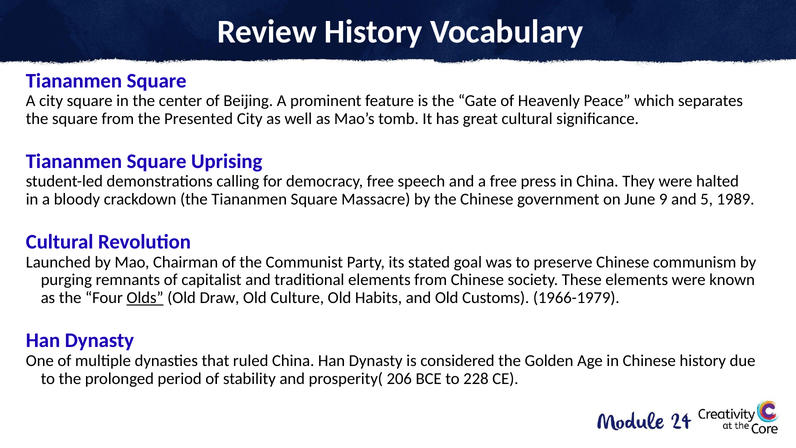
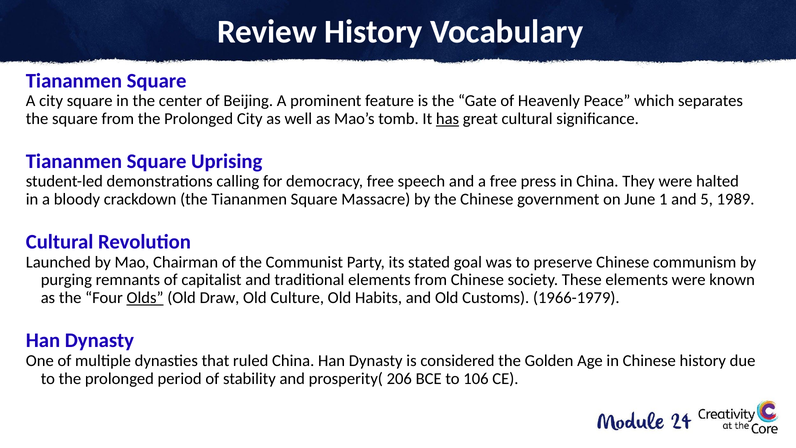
from the Presented: Presented -> Prolonged (199, 119)
has underline: none -> present (448, 119)
9: 9 -> 1 (663, 199)
228: 228 -> 106 (476, 378)
